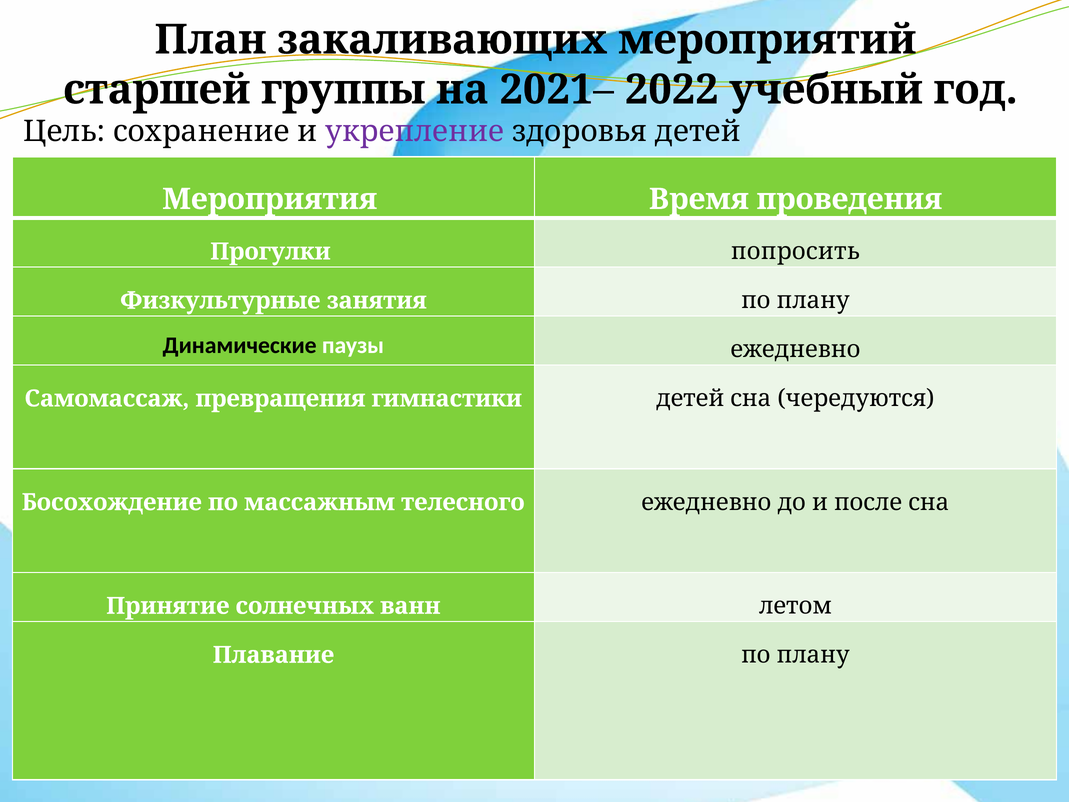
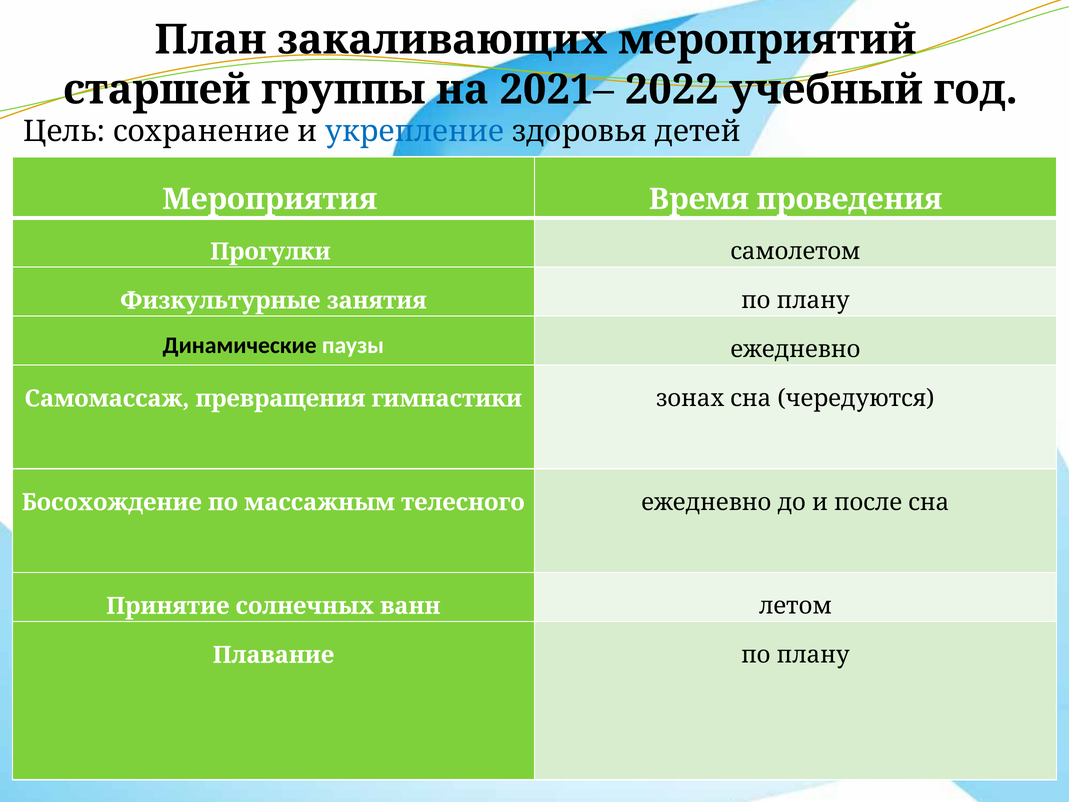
укрепление colour: purple -> blue (415, 132)
попросить: попросить -> самолетом (796, 252)
гимнастики детей: детей -> зонах (690, 399)
